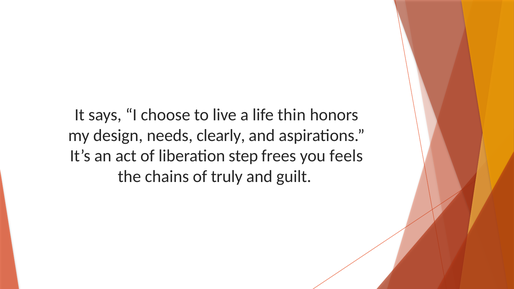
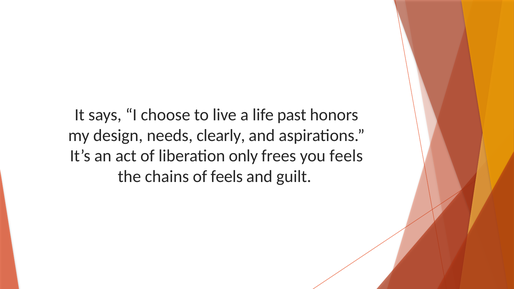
thin: thin -> past (292, 115)
step: step -> only (243, 156)
of truly: truly -> feels (227, 177)
